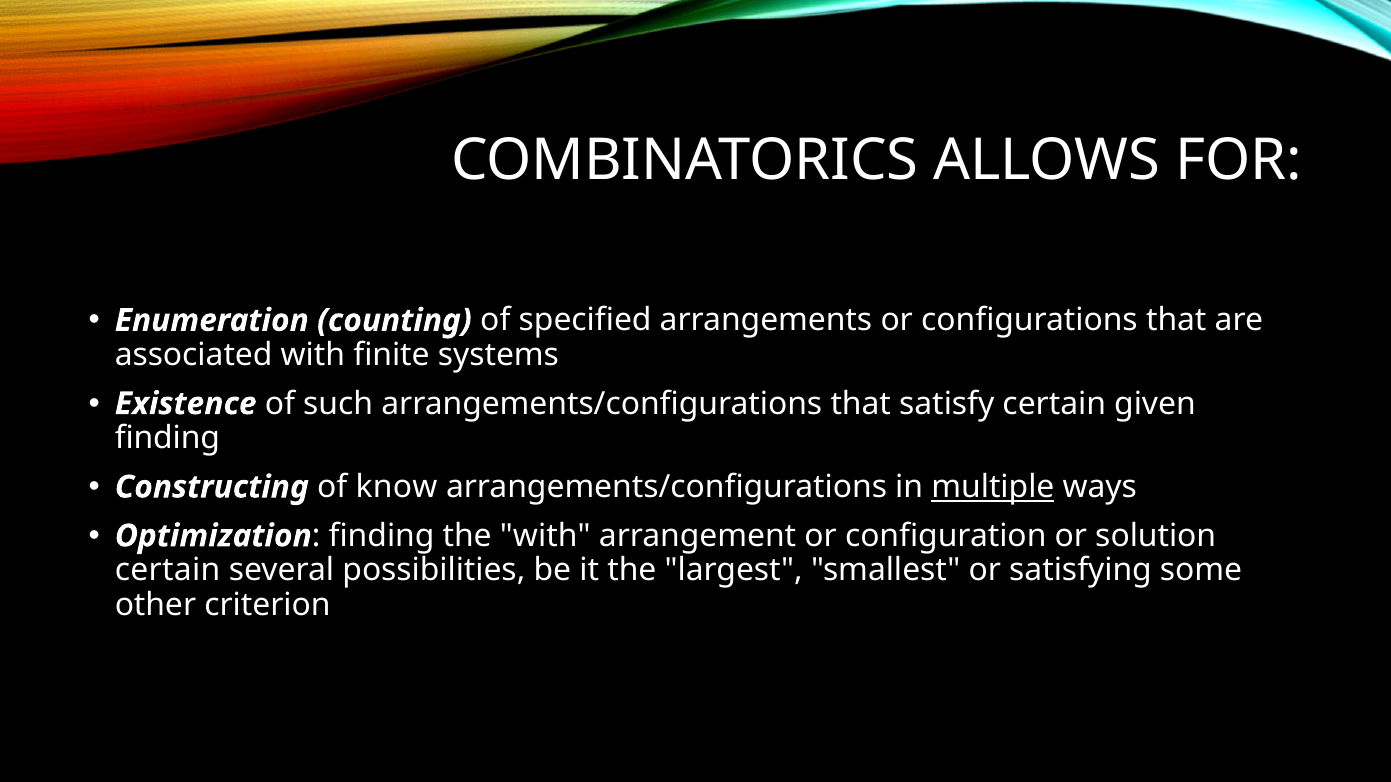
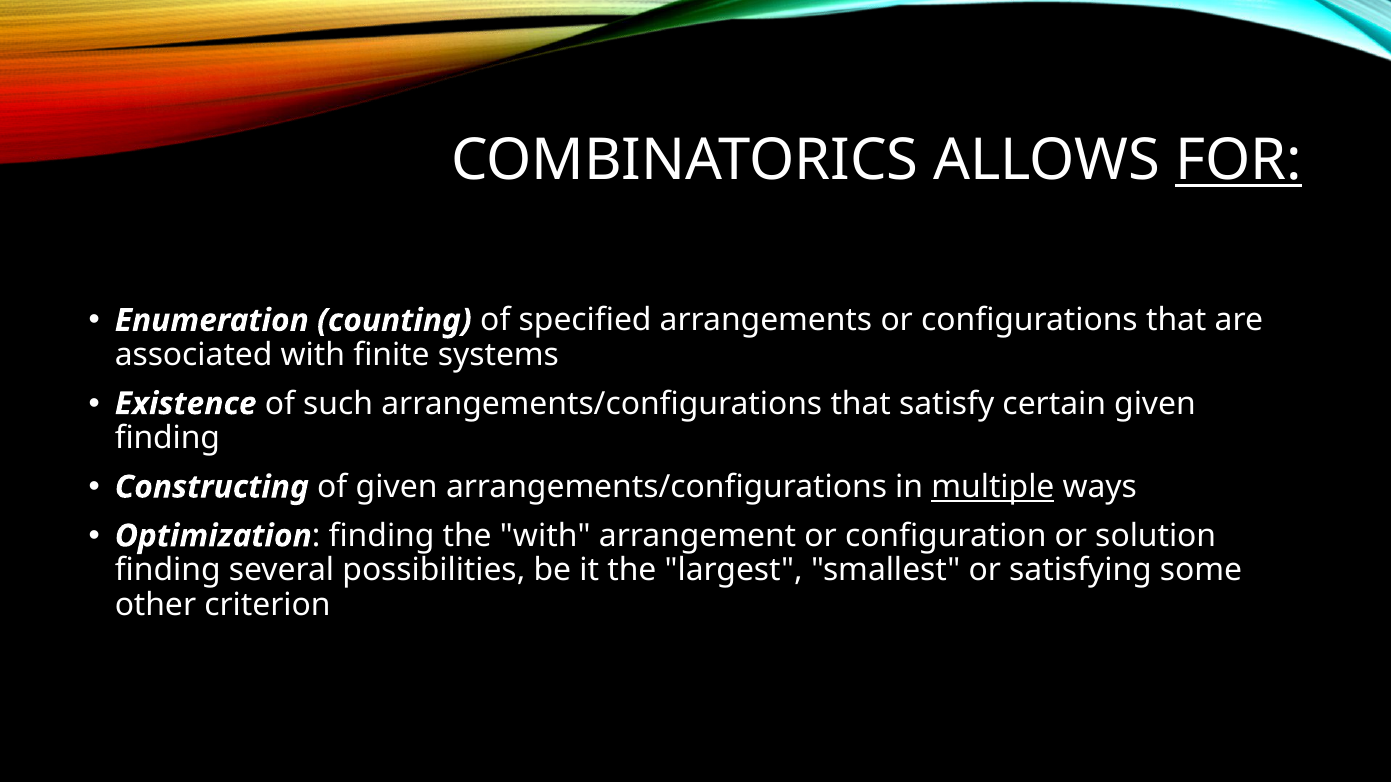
FOR underline: none -> present (1239, 161)
of know: know -> given (397, 487)
certain: certain -> finding (168, 571)
